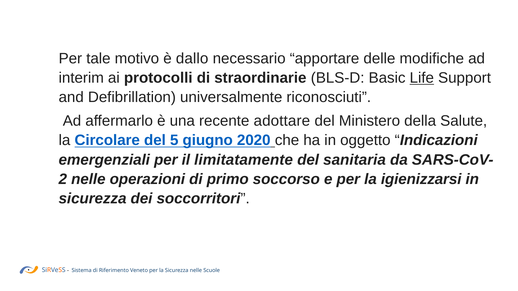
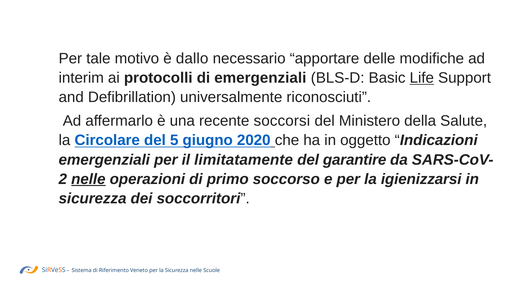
di straordinarie: straordinarie -> emergenziali (260, 78)
adottare: adottare -> soccorsi (282, 121)
sanitaria: sanitaria -> garantire (355, 160)
nelle underline: none -> present (88, 179)
